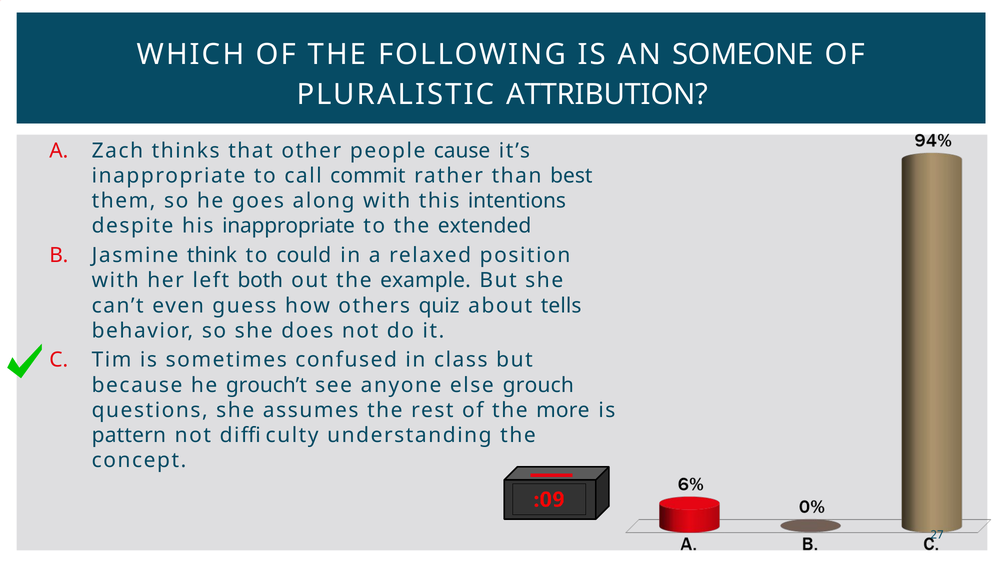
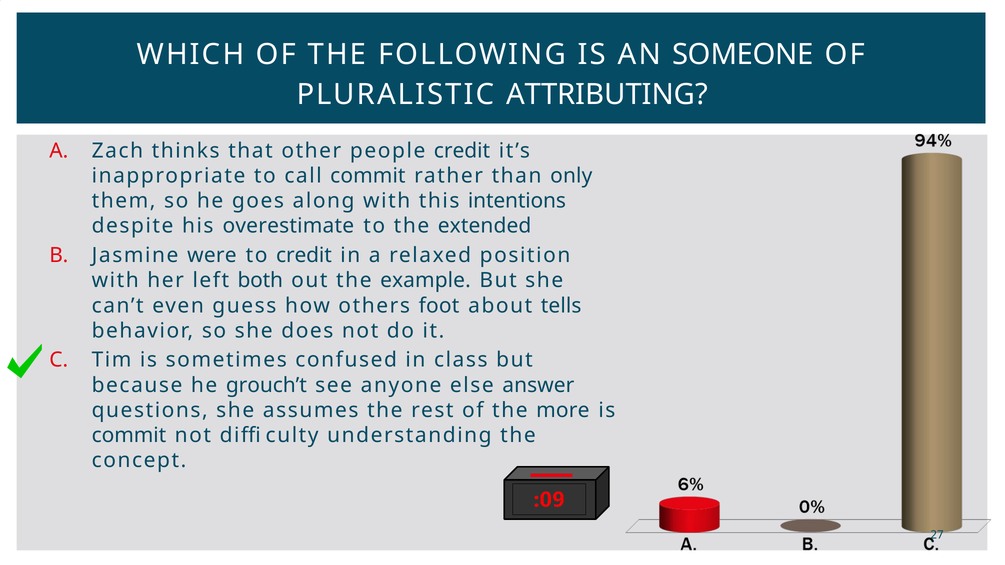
ATTRIBUTION: ATTRIBUTION -> ATTRIBUTING (607, 94)
people cause: cause -> credit (462, 151)
best: best -> only (571, 176)
his inappropriate: inappropriate -> overestimate (288, 226)
think: think -> were (212, 256)
to could: could -> credit (304, 256)
quiz: quiz -> foot (439, 306)
grouch: grouch -> answer (538, 385)
pattern: pattern -> commit (129, 436)
